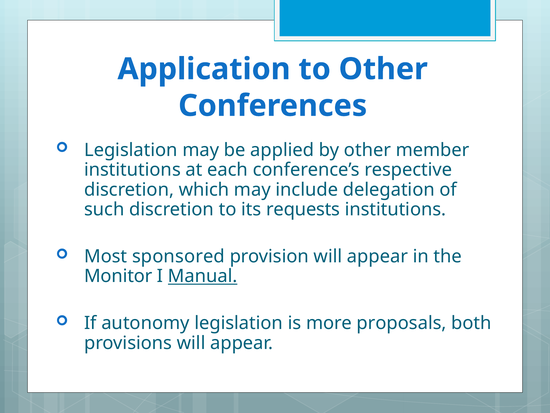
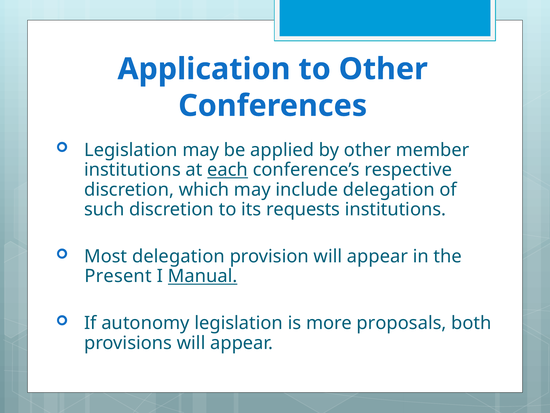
each underline: none -> present (228, 170)
Most sponsored: sponsored -> delegation (178, 256)
Monitor: Monitor -> Present (118, 276)
